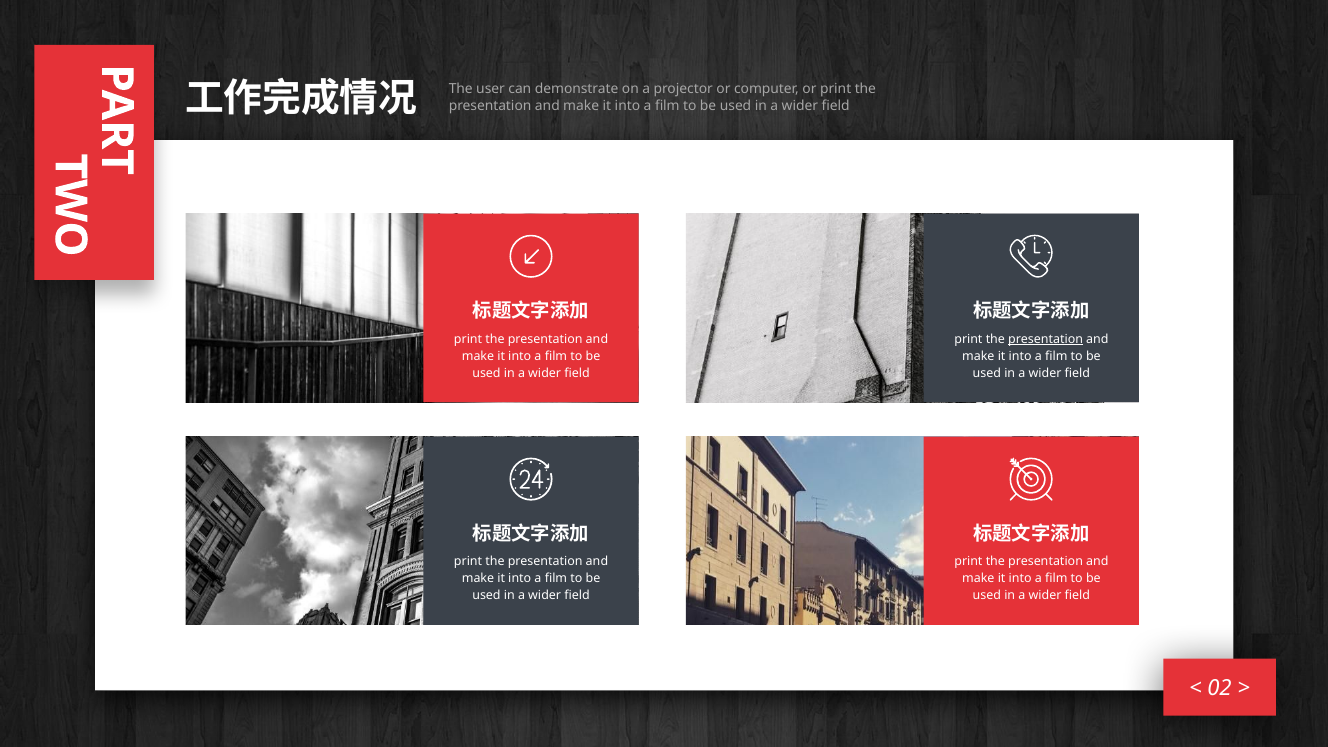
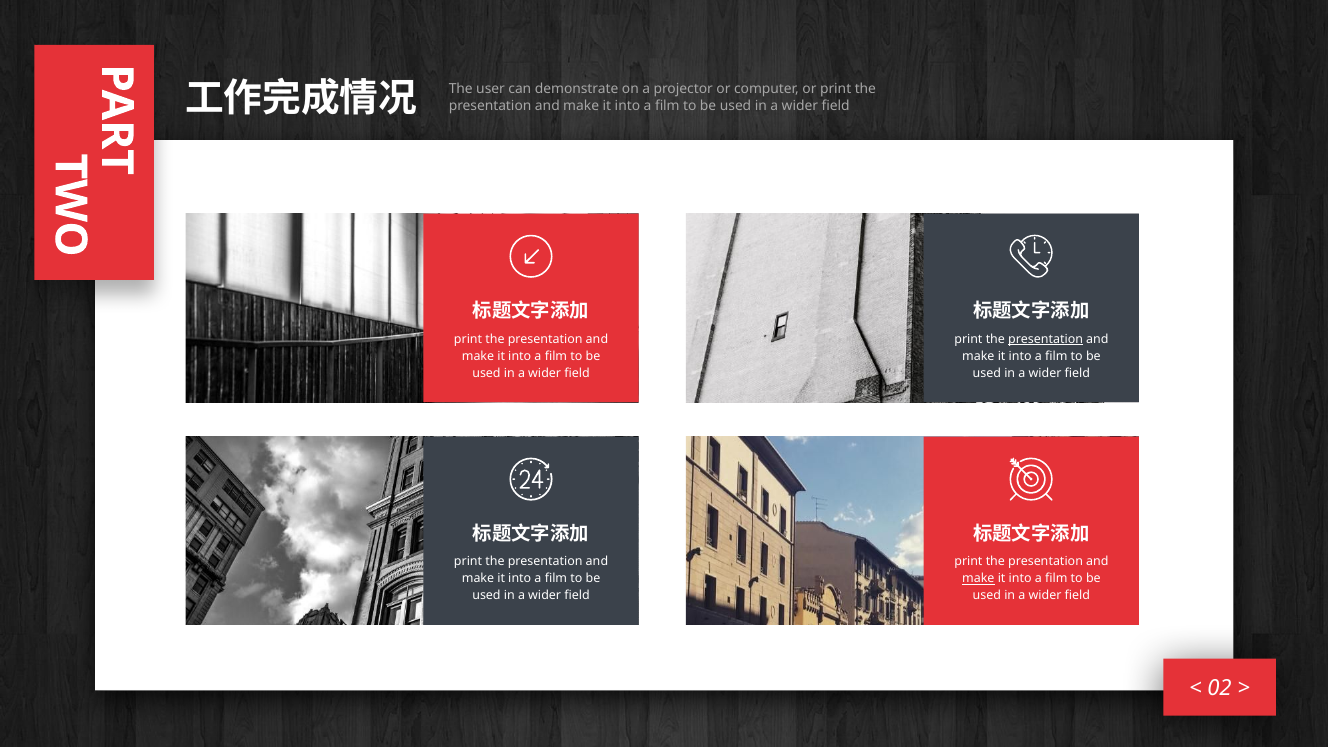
make underline: none -> present (978, 579)
